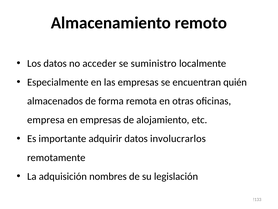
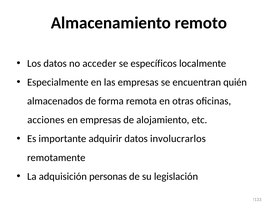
suministro: suministro -> específicos (154, 63)
empresa: empresa -> acciones (46, 120)
nombres: nombres -> personas (108, 176)
